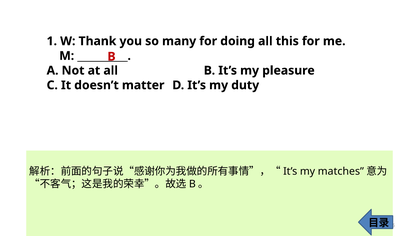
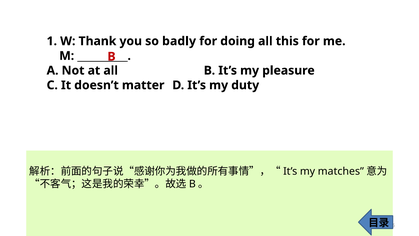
many: many -> badly (179, 41)
